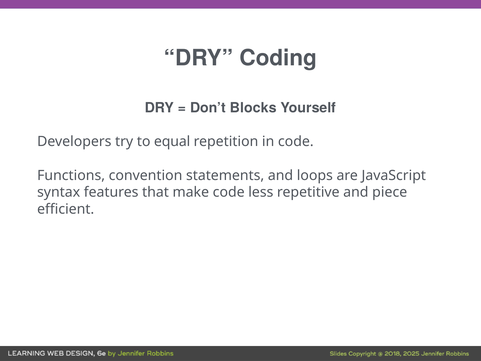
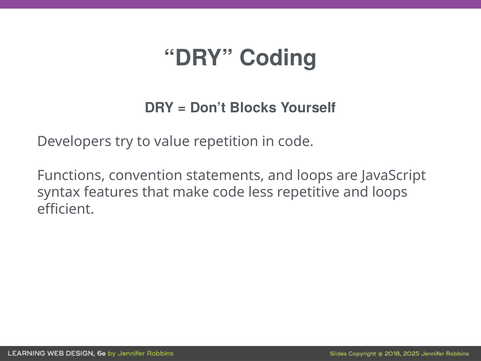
equal: equal -> value (172, 141)
repetitive and piece: piece -> loops (390, 192)
